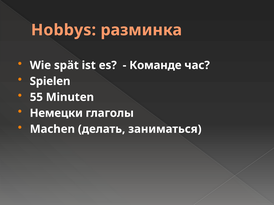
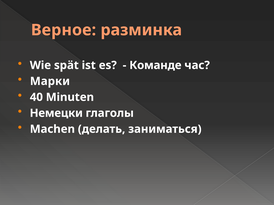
Hobbys: Hobbys -> Верное (64, 30)
Spielen: Spielen -> Марки (50, 81)
55: 55 -> 40 (36, 97)
